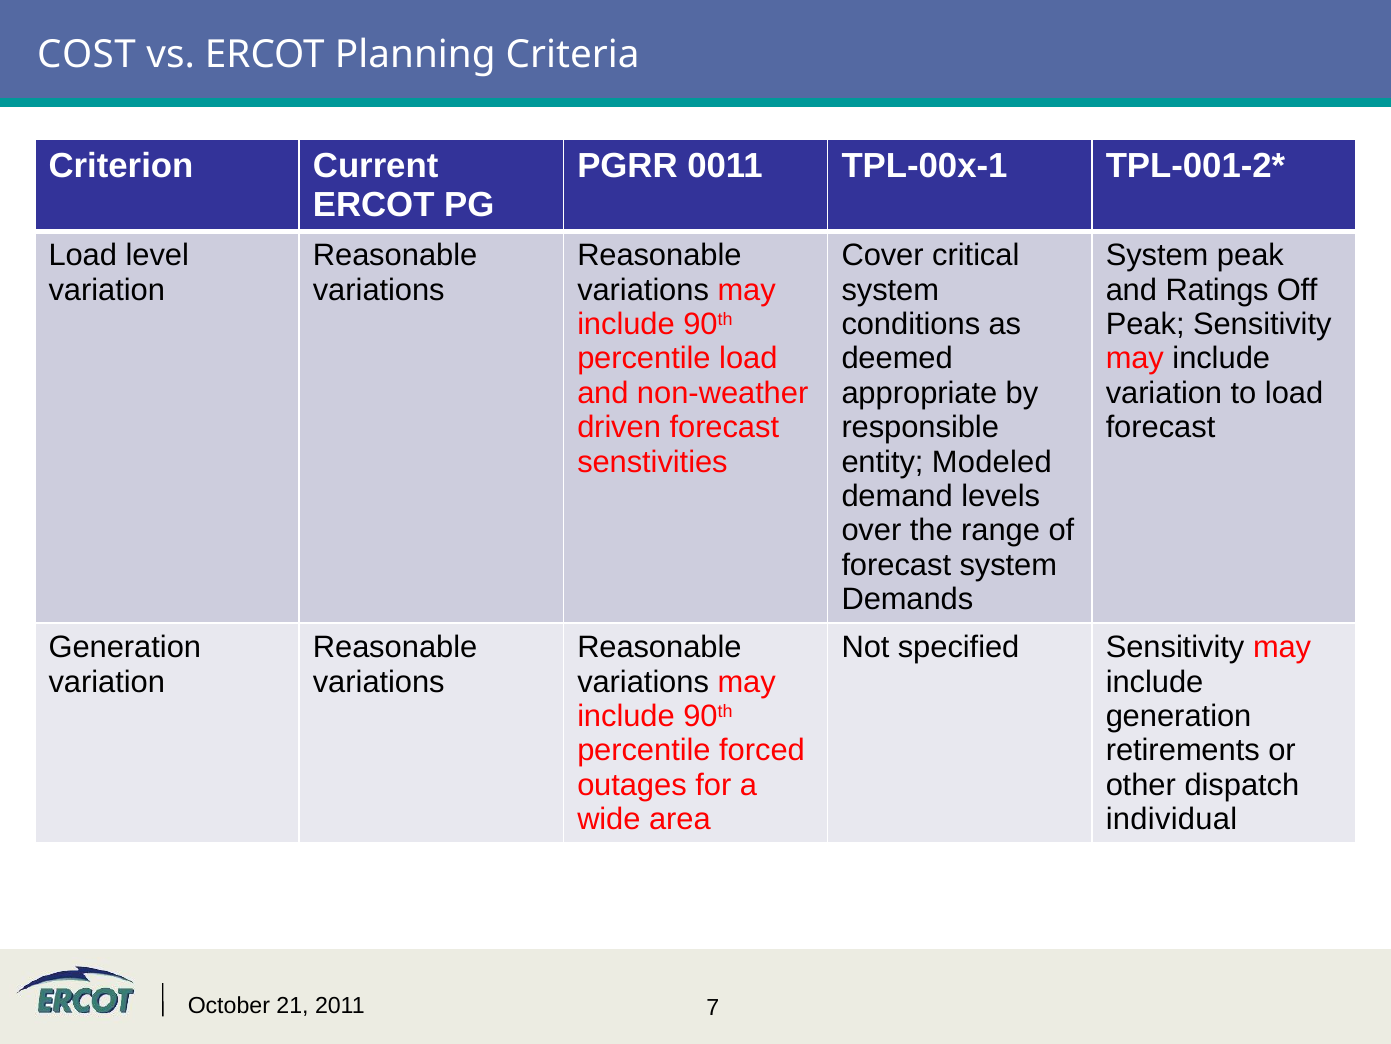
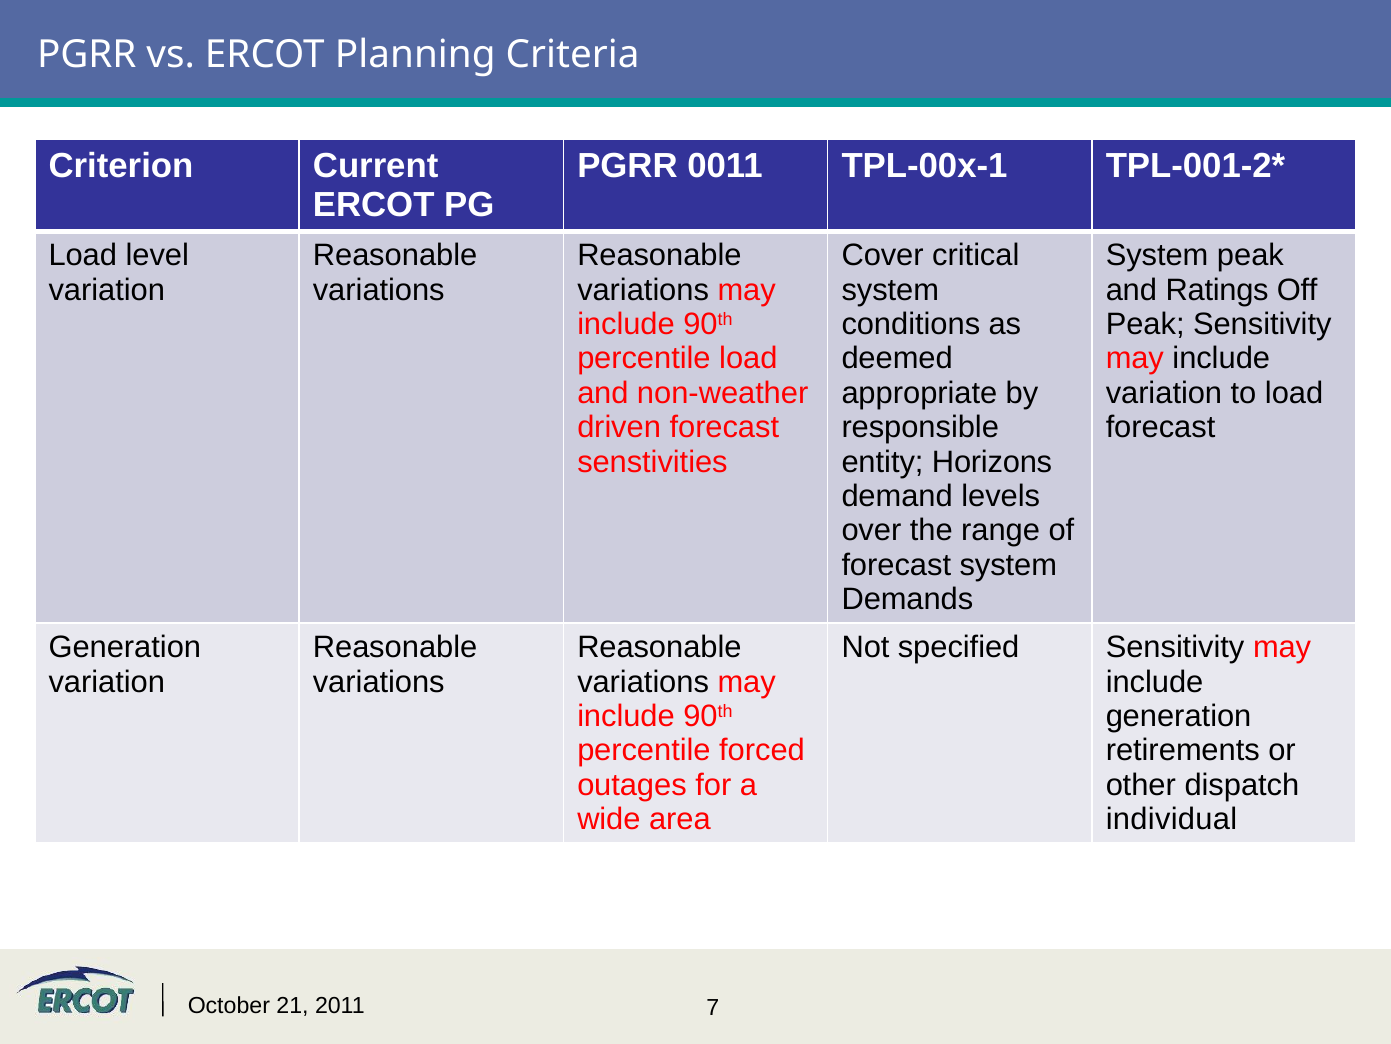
COST: COST -> PGRR (87, 55)
Modeled: Modeled -> Horizons (992, 462)
